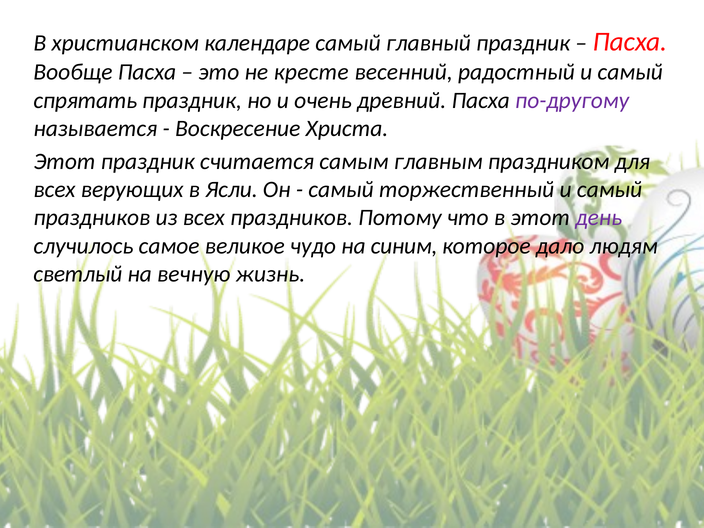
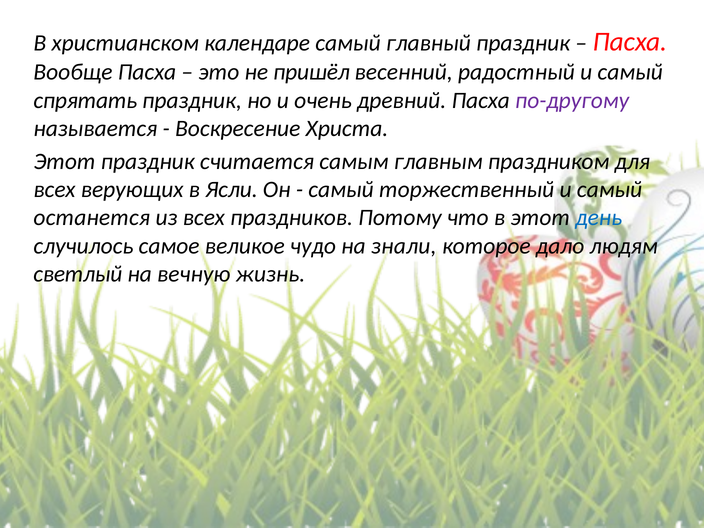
кресте: кресте -> пришёл (312, 72)
праздников: праздников -> останется (92, 218)
день colour: purple -> blue (599, 218)
синим: синим -> знали (404, 246)
